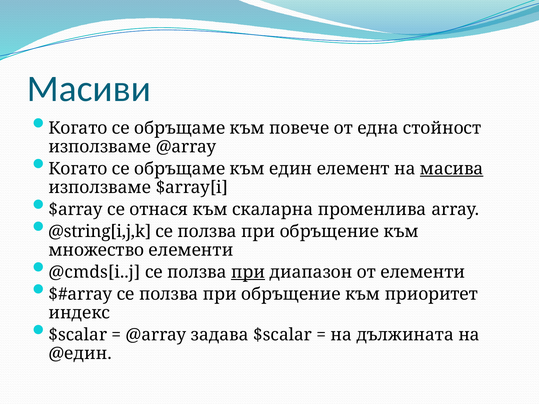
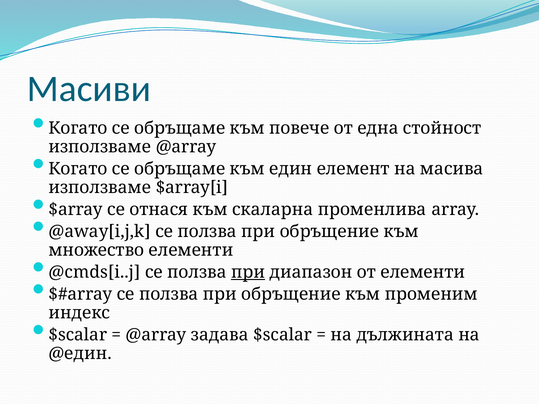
масива underline: present -> none (452, 169)
@string[i,j,k: @string[i,j,k -> @away[i,j,k (100, 232)
приоритет: приоритет -> променим (431, 294)
